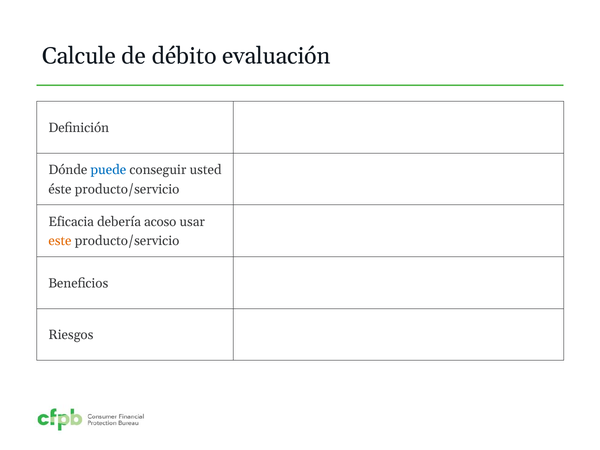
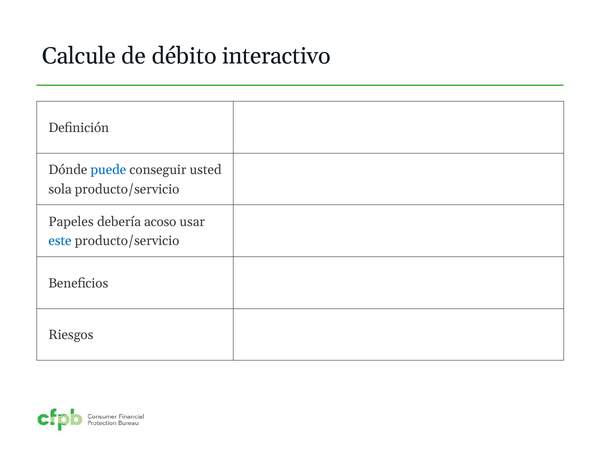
evaluación: evaluación -> interactivo (276, 56)
éste: éste -> sola (60, 189)
Eficacia: Eficacia -> Papeles (71, 222)
este colour: orange -> blue (60, 241)
